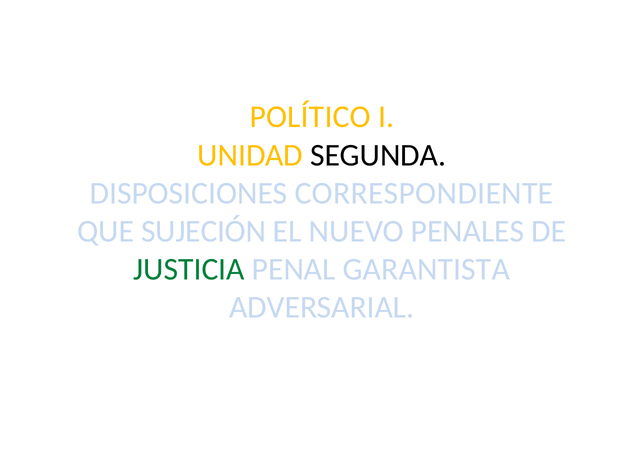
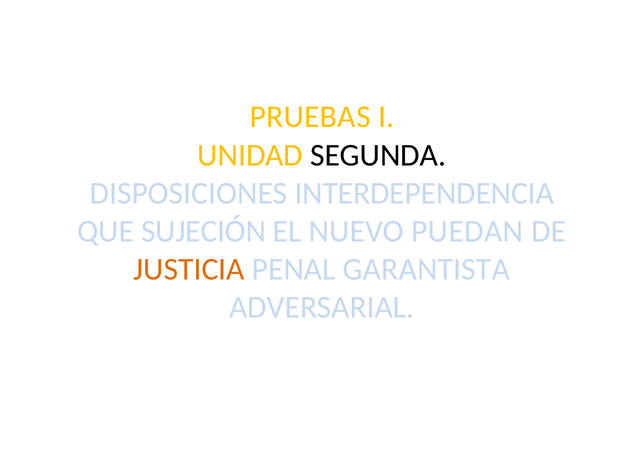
POLÍTICO: POLÍTICO -> PRUEBAS (310, 117)
CORRESPONDIENTE: CORRESPONDIENTE -> INTERDEPENDENCIA (424, 193)
PENALES: PENALES -> PUEDAN (467, 231)
JUSTICIA colour: green -> orange (189, 269)
